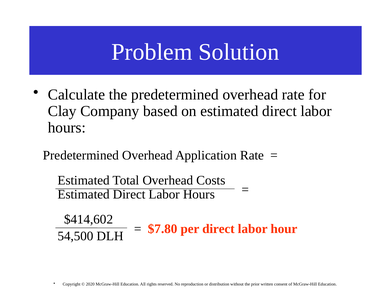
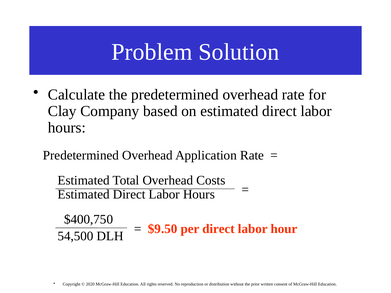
$414,602: $414,602 -> $400,750 (89, 220)
$7.80: $7.80 -> $9.50 (163, 229)
